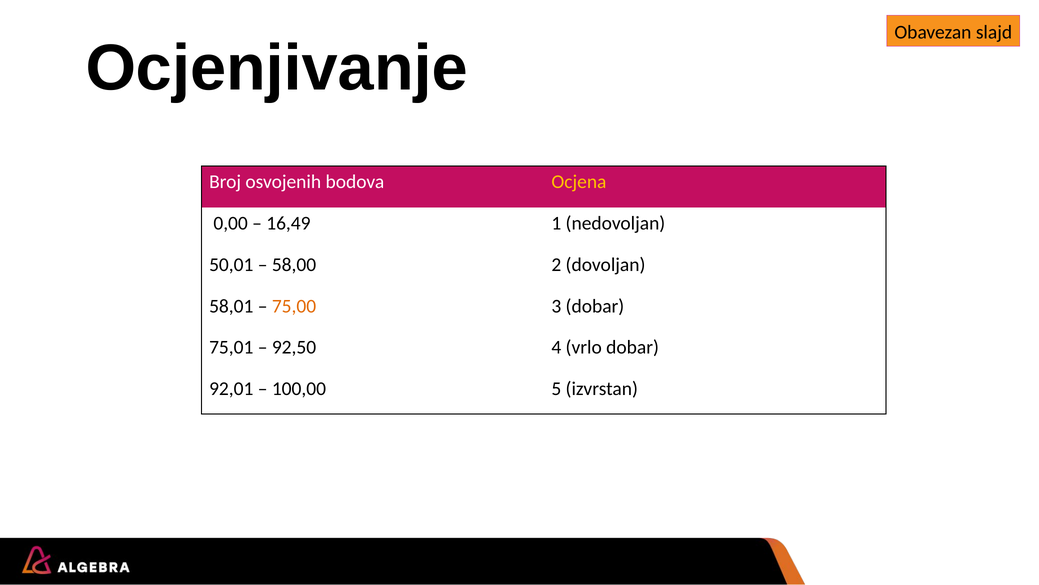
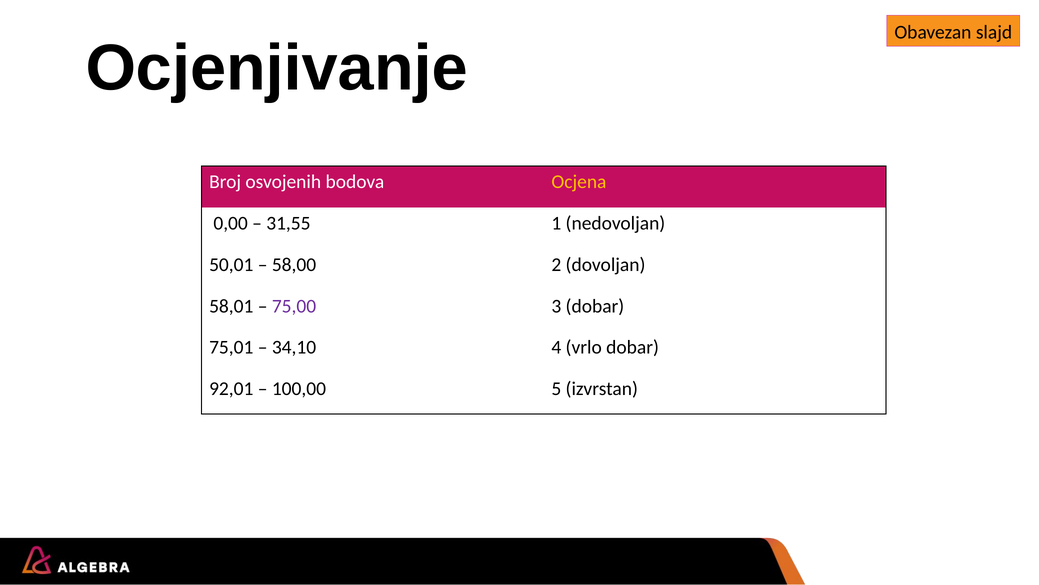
16,49: 16,49 -> 31,55 (288, 223)
75,00 colour: orange -> purple (294, 306)
92,50: 92,50 -> 34,10 (294, 347)
